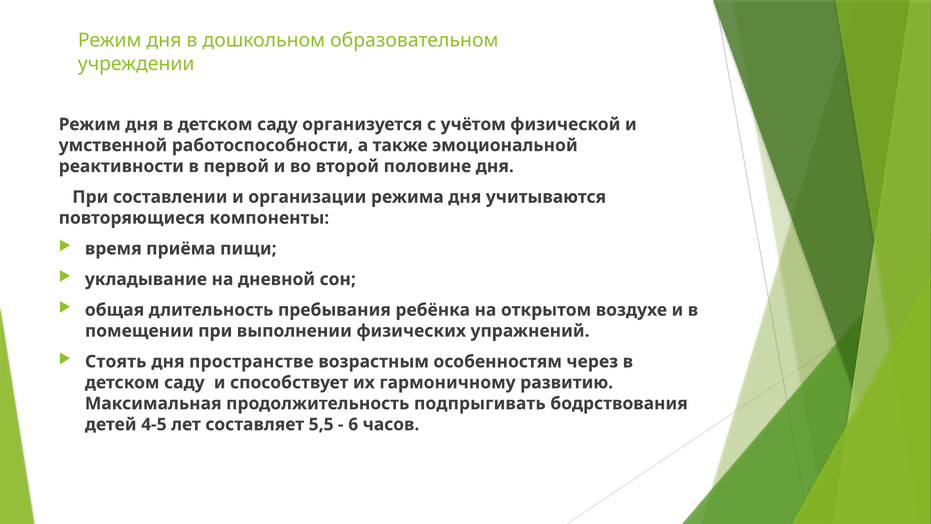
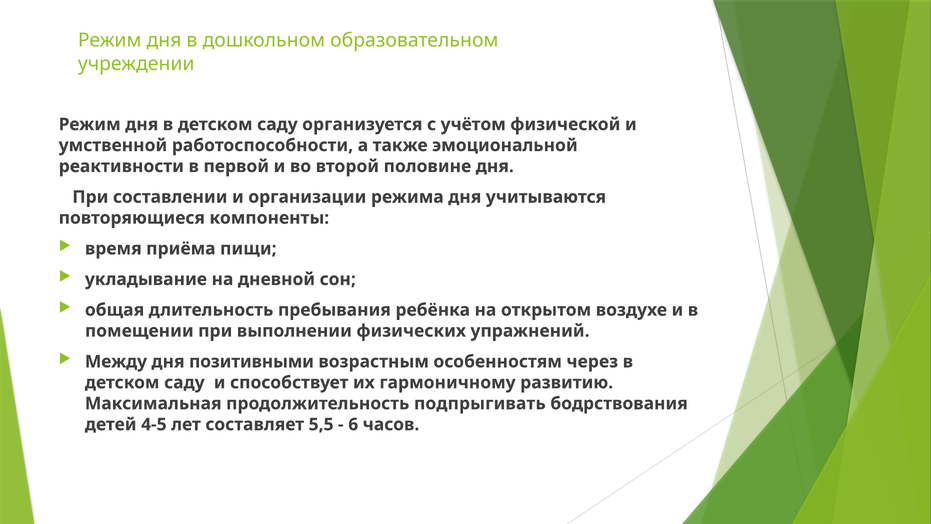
Стоять: Стоять -> Между (116, 361)
пространстве: пространстве -> позитивными (251, 361)
